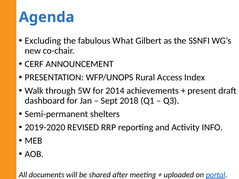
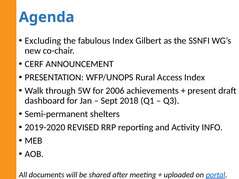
fabulous What: What -> Index (123, 41)
2014: 2014 -> 2006 (115, 91)
